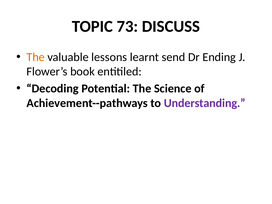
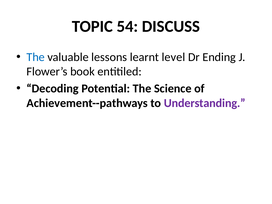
73: 73 -> 54 (127, 26)
The colour: orange -> blue (36, 57)
send: send -> level (173, 57)
